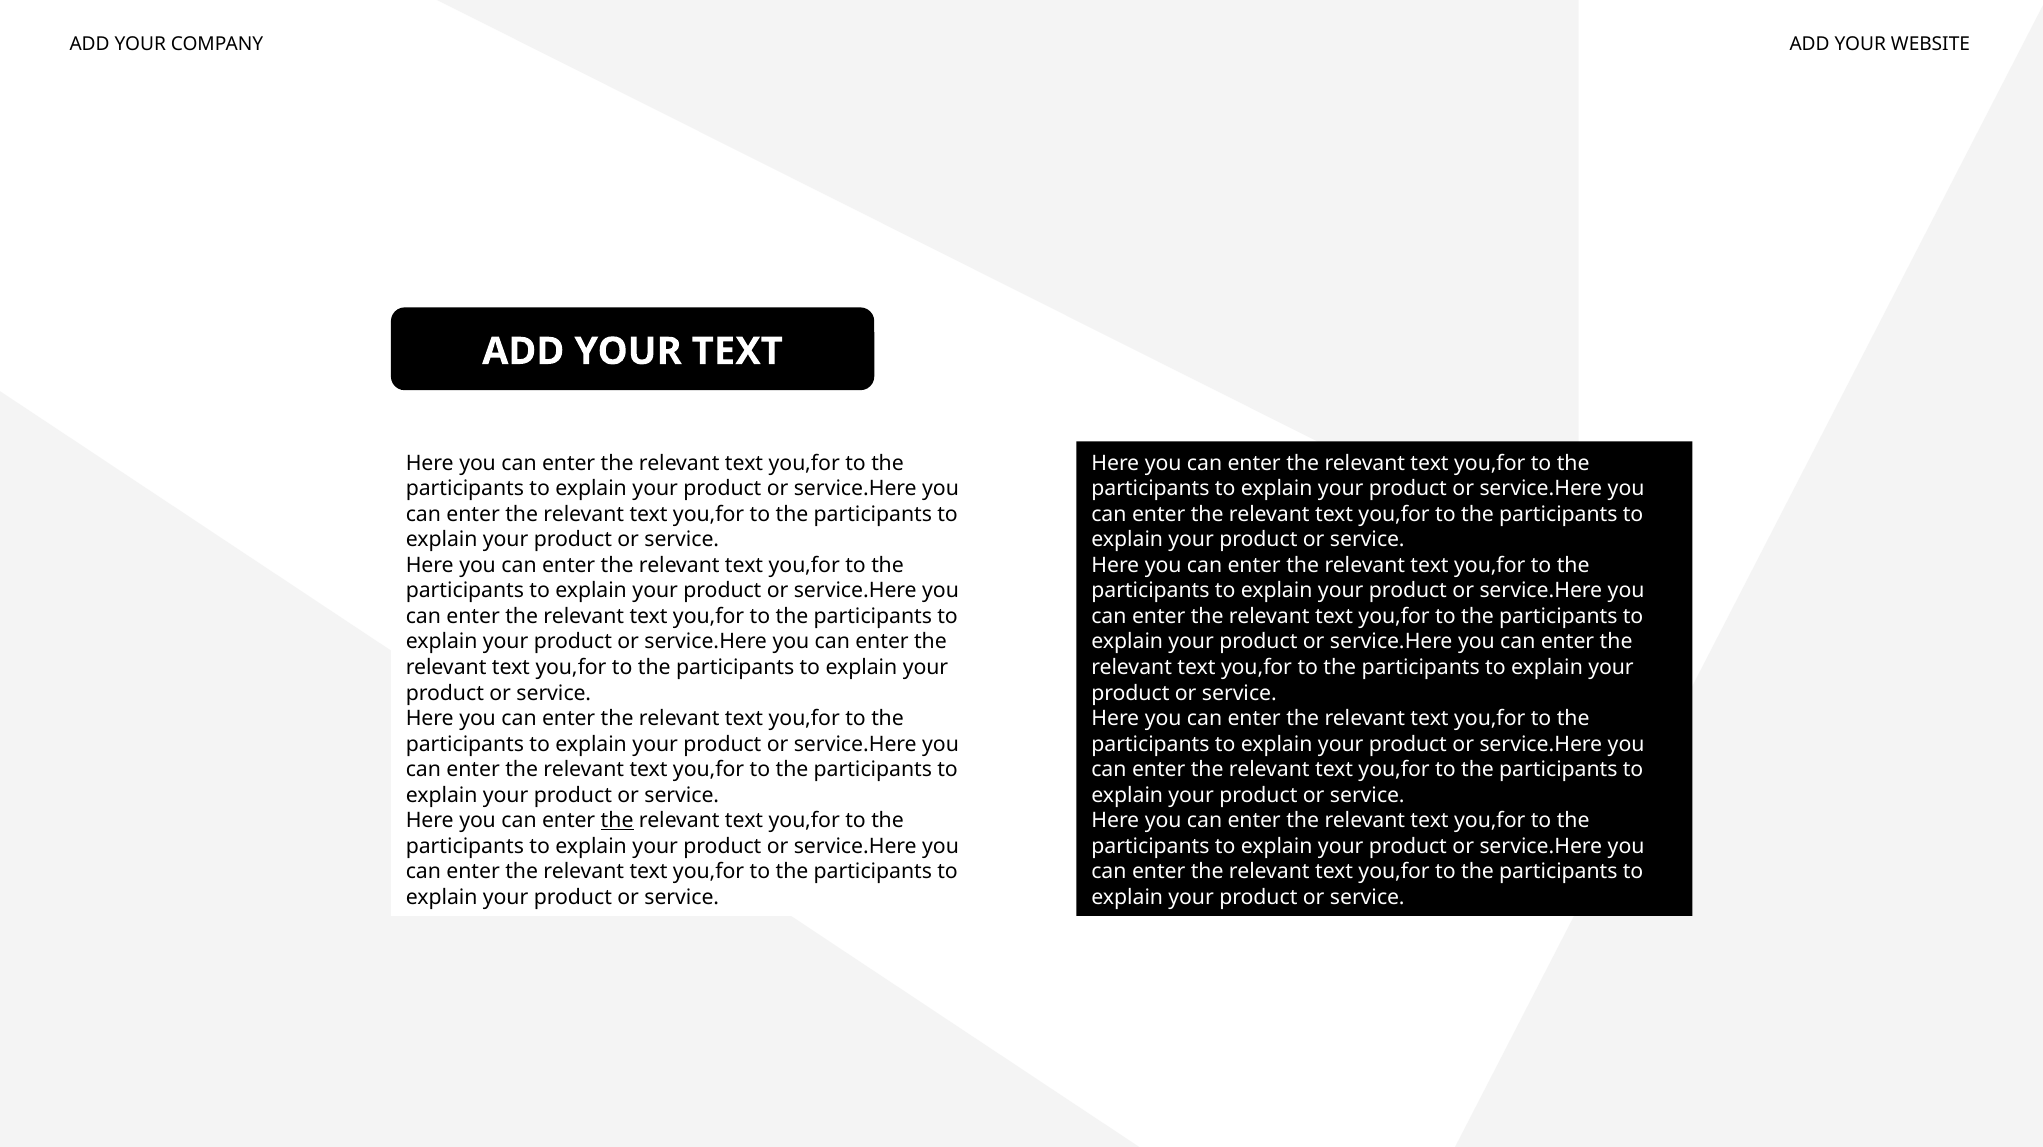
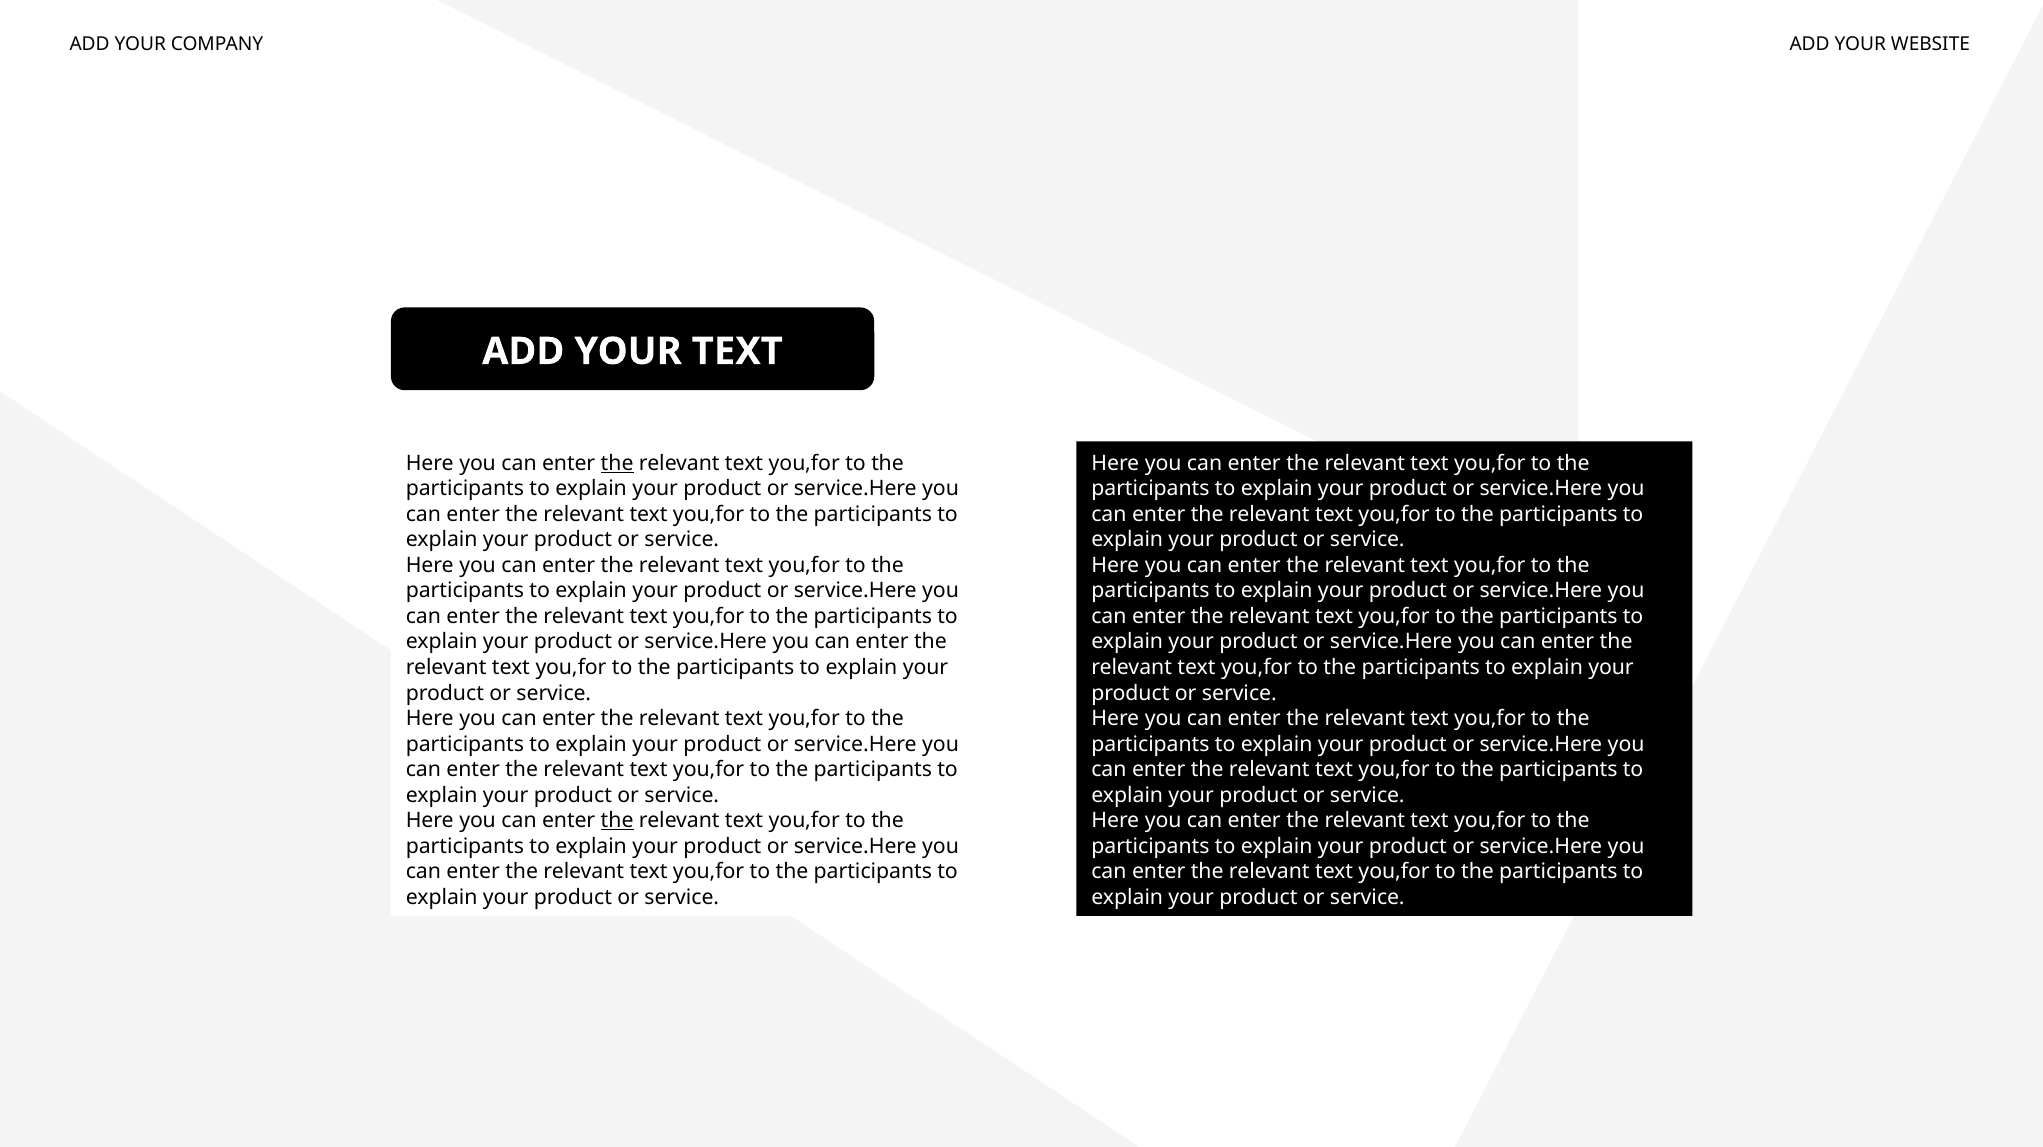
the underline: none -> present (617, 463)
